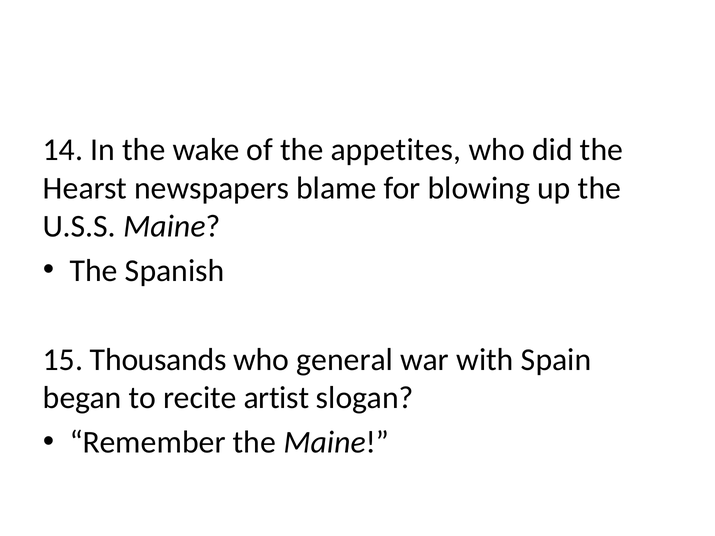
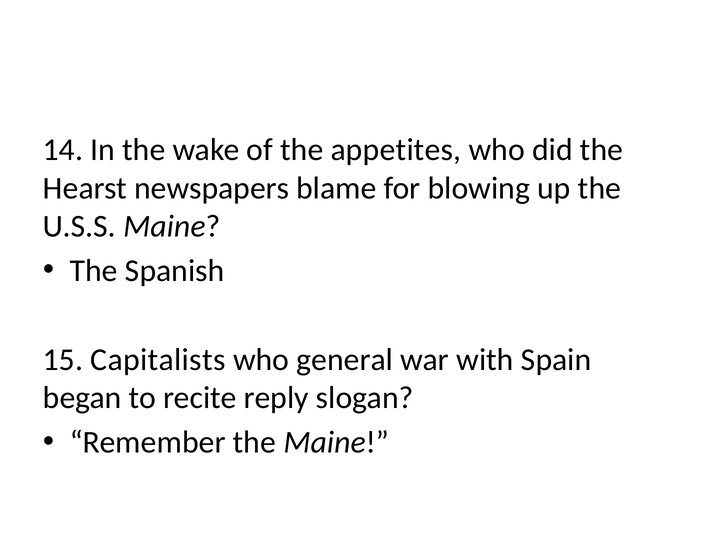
Thousands: Thousands -> Capitalists (158, 360)
artist: artist -> reply (276, 398)
